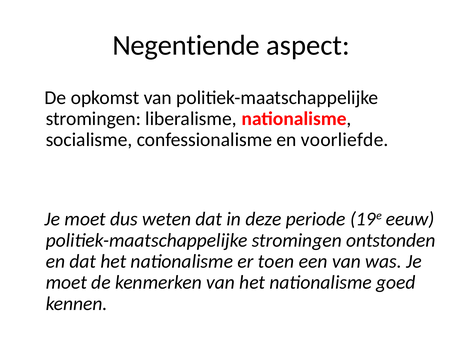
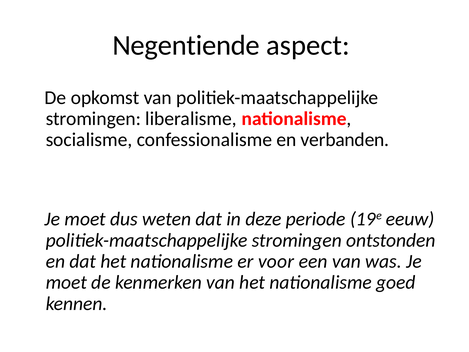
voorliefde: voorliefde -> verbanden (345, 140)
toen: toen -> voor (276, 261)
